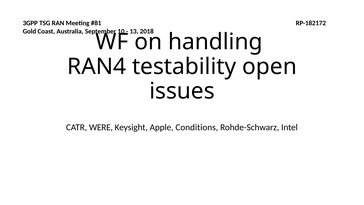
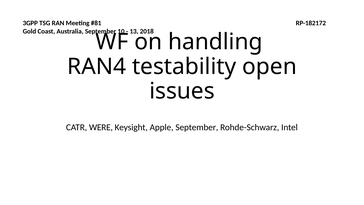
Apple Conditions: Conditions -> September (197, 127)
